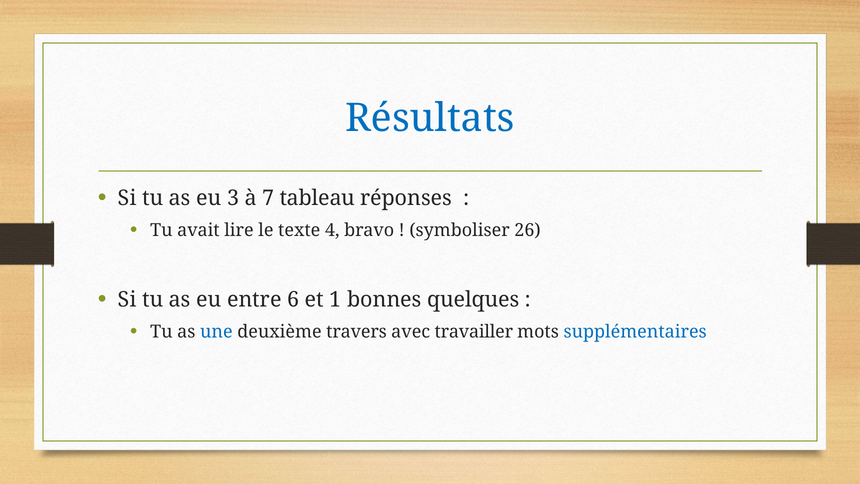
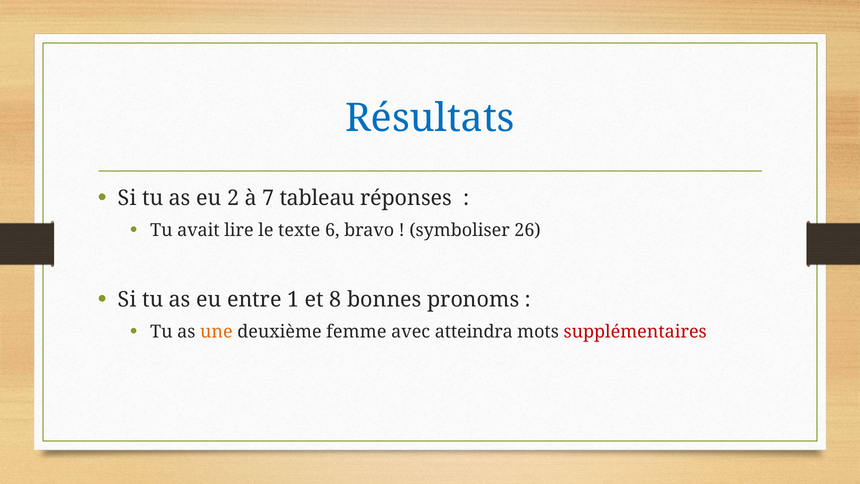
3: 3 -> 2 (233, 198)
4: 4 -> 6 (332, 230)
6: 6 -> 1 (293, 299)
1: 1 -> 8 (335, 299)
quelques: quelques -> pronoms (473, 299)
une colour: blue -> orange (216, 332)
travers: travers -> femme (356, 332)
travailler: travailler -> atteindra (474, 332)
supplémentaires colour: blue -> red (635, 332)
